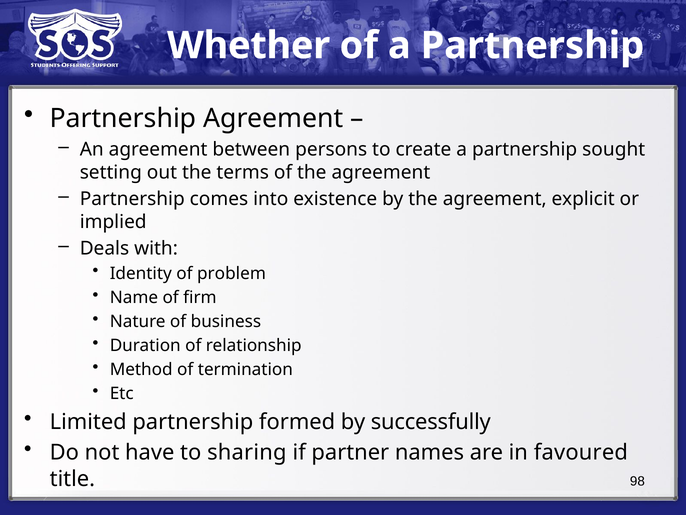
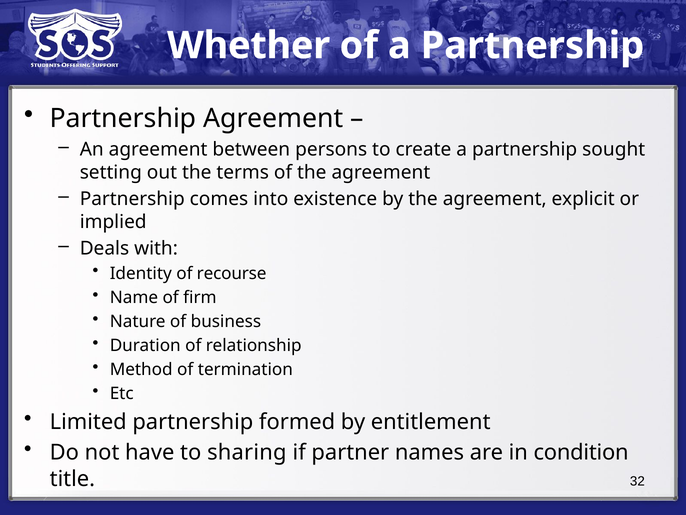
problem: problem -> recourse (232, 273)
successfully: successfully -> entitlement (431, 422)
favoured: favoured -> condition (581, 452)
98: 98 -> 32 (637, 481)
